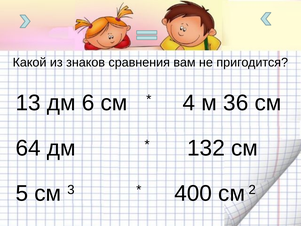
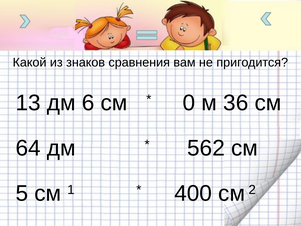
4: 4 -> 0 (189, 103)
132: 132 -> 562 (206, 148)
3: 3 -> 1 (71, 190)
